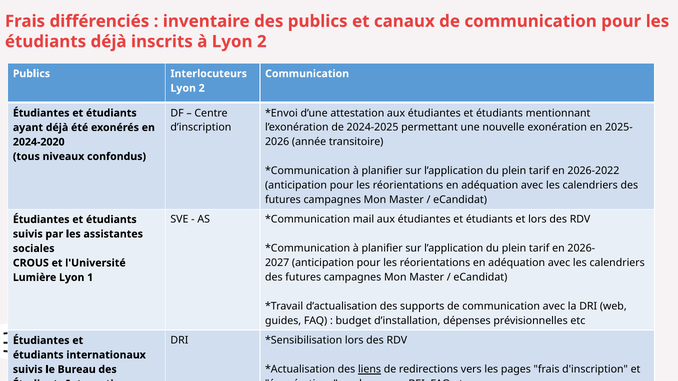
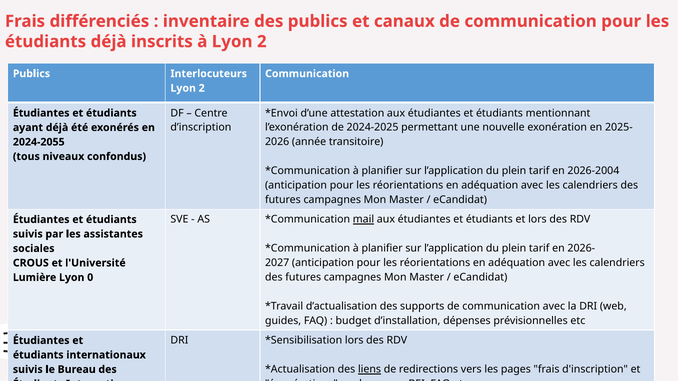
2024-2020: 2024-2020 -> 2024-2055 (39, 142)
2026-2022: 2026-2022 -> 2026-2004 (593, 171)
mail underline: none -> present (363, 220)
1: 1 -> 0 (90, 278)
